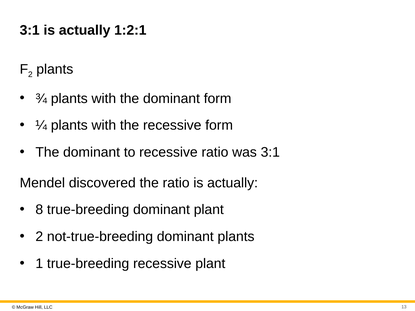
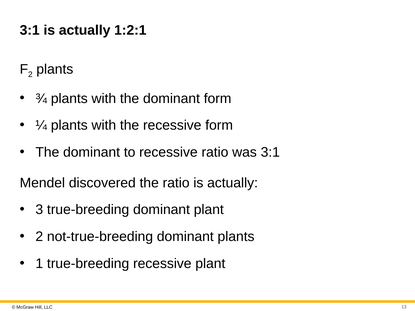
8: 8 -> 3 (39, 210)
